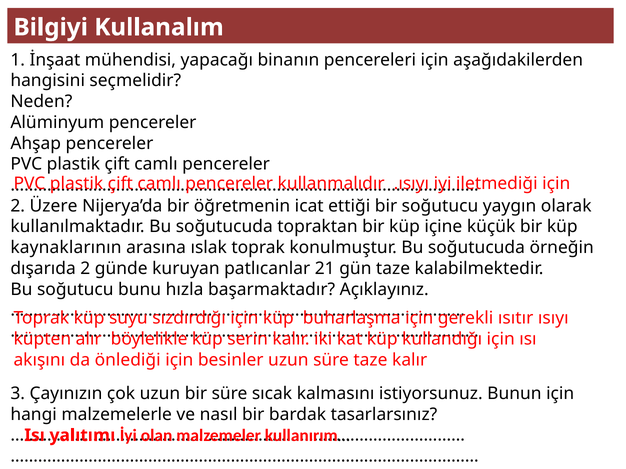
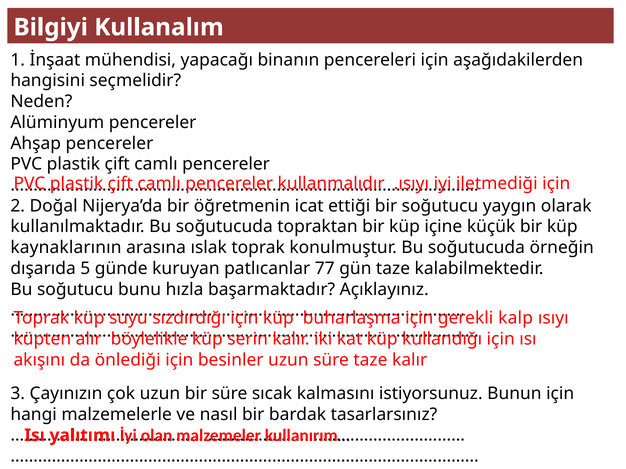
Üzere: Üzere -> Doğal (54, 206)
dışarıda 2: 2 -> 5 (85, 269)
21: 21 -> 77 (325, 269)
ısıtır: ısıtır -> kalp (516, 318)
